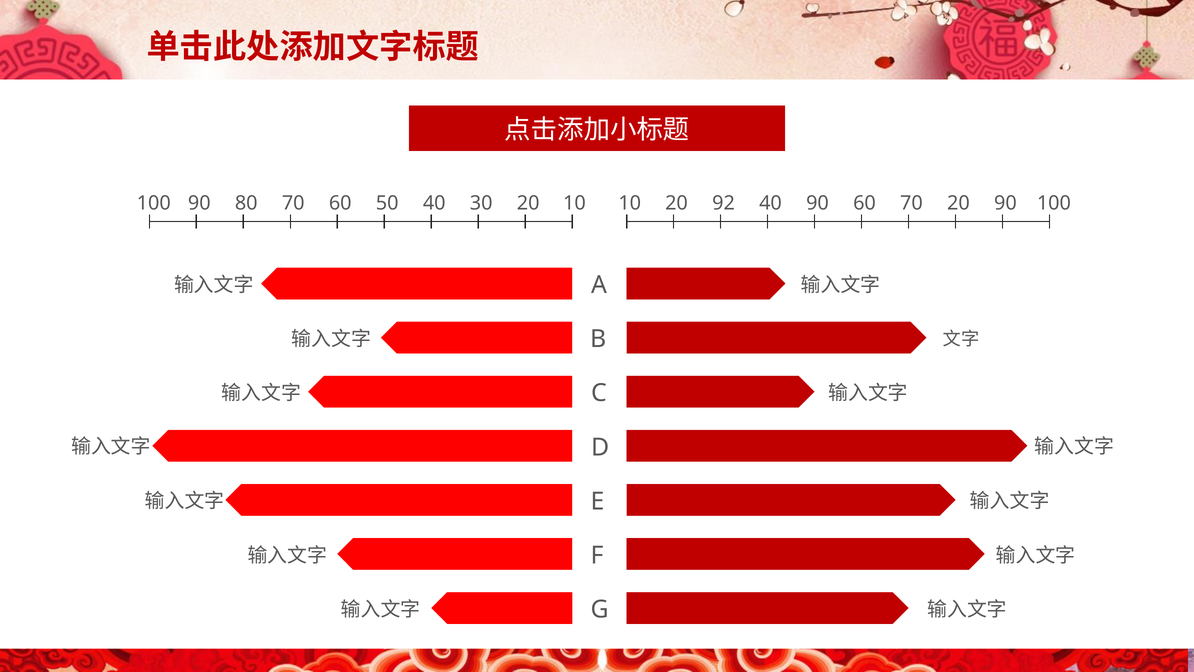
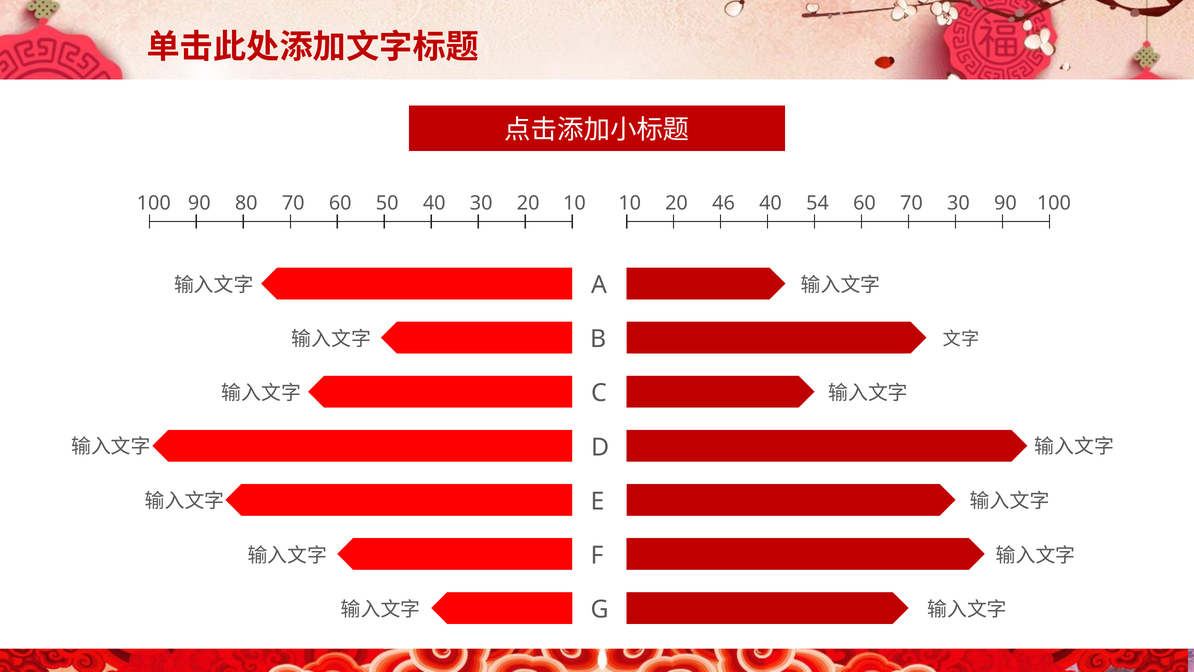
92: 92 -> 46 (724, 203)
40 90: 90 -> 54 (817, 203)
70 20: 20 -> 30 (958, 203)
